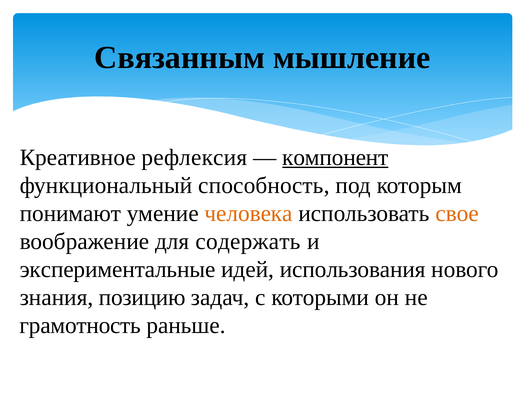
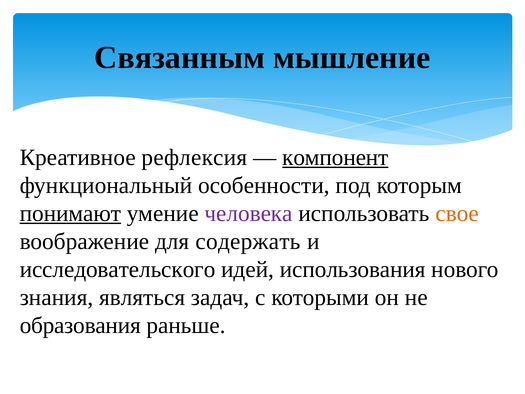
способность: способность -> особенности (264, 185)
понимают underline: none -> present (70, 213)
человека colour: orange -> purple (249, 213)
экспериментальные: экспериментальные -> исследовательского (118, 269)
позицию: позицию -> являться (142, 297)
грамотность: грамотность -> образования (80, 325)
